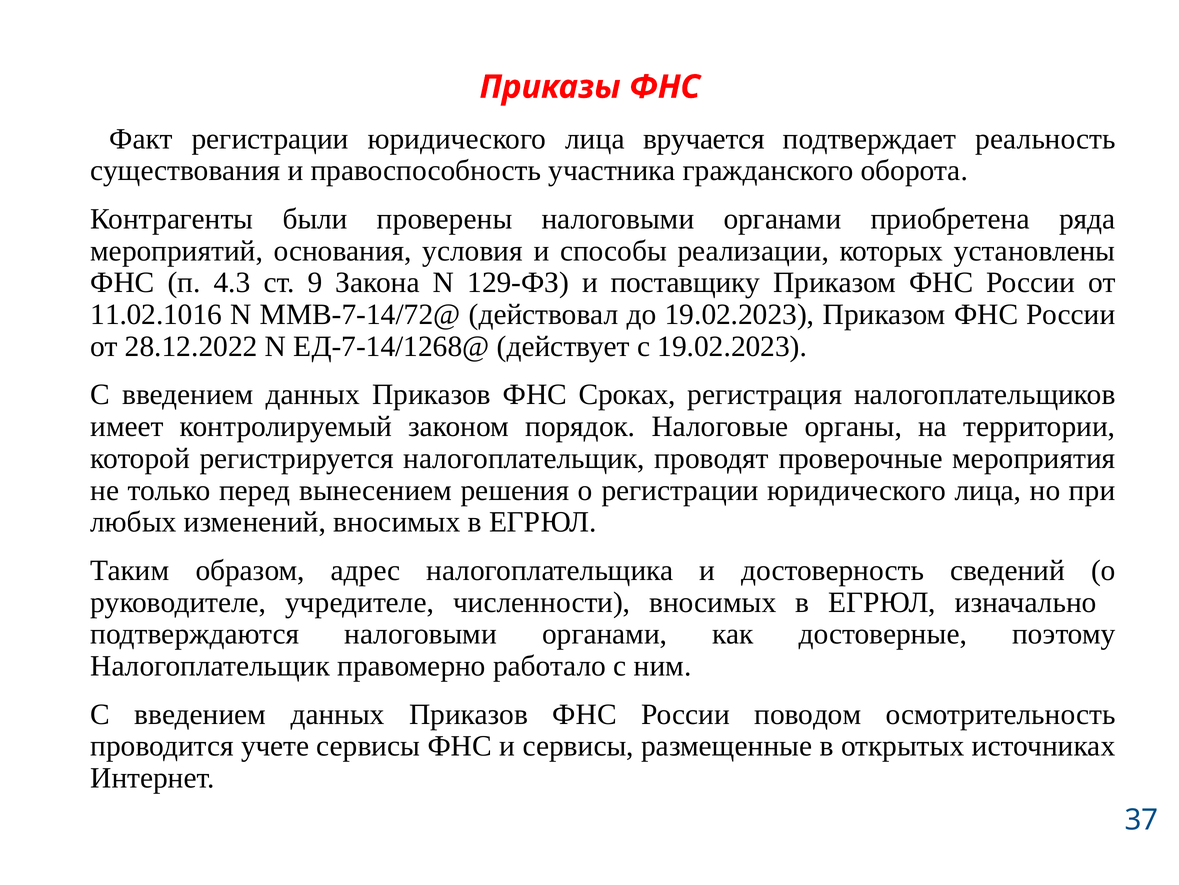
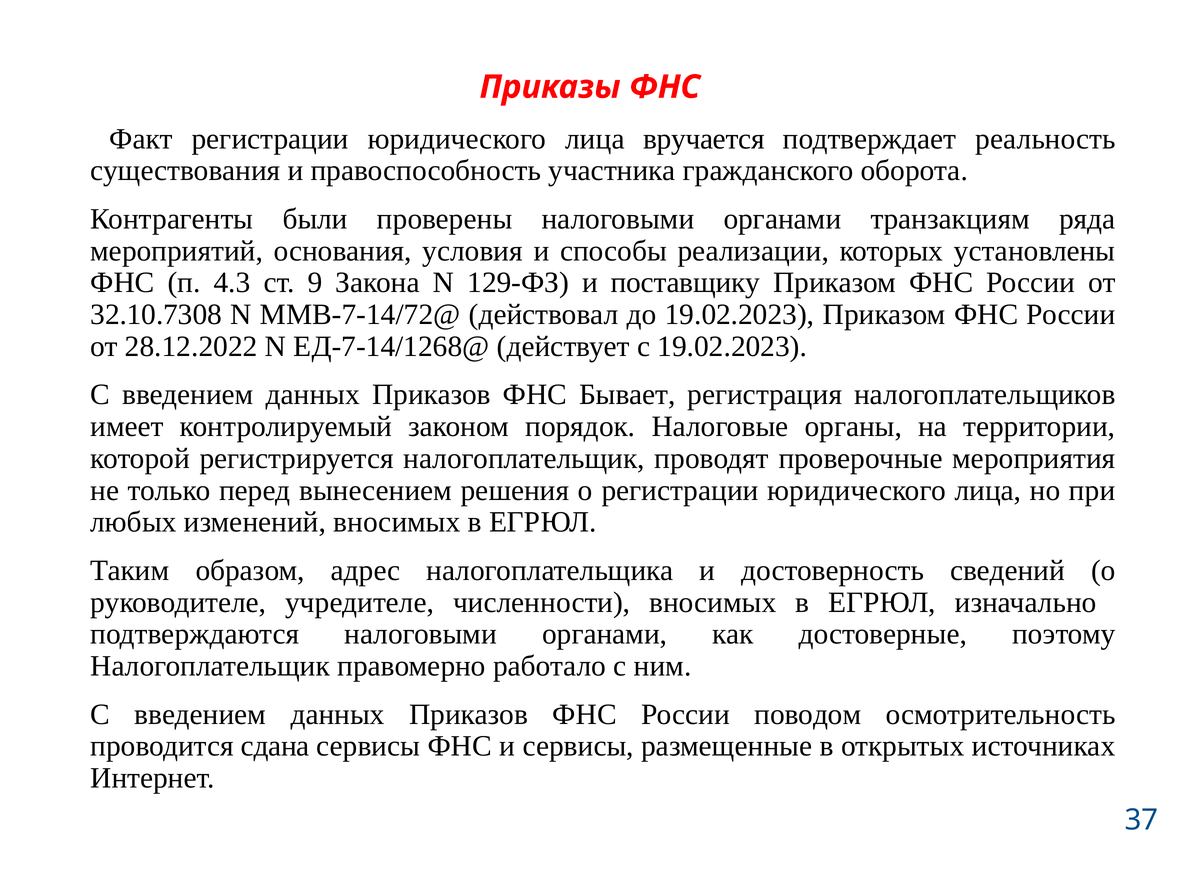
приобретена: приобретена -> транзакциям (950, 219)
11.02.1016: 11.02.1016 -> 32.10.7308 (156, 314)
Сроках: Сроках -> Бывает (627, 394)
учете: учете -> сдана (275, 746)
